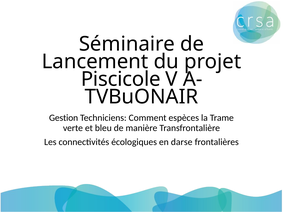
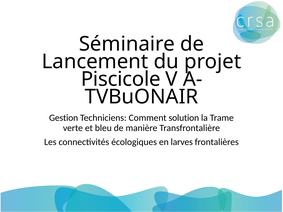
espèces: espèces -> solution (184, 118)
darse: darse -> larves (182, 142)
